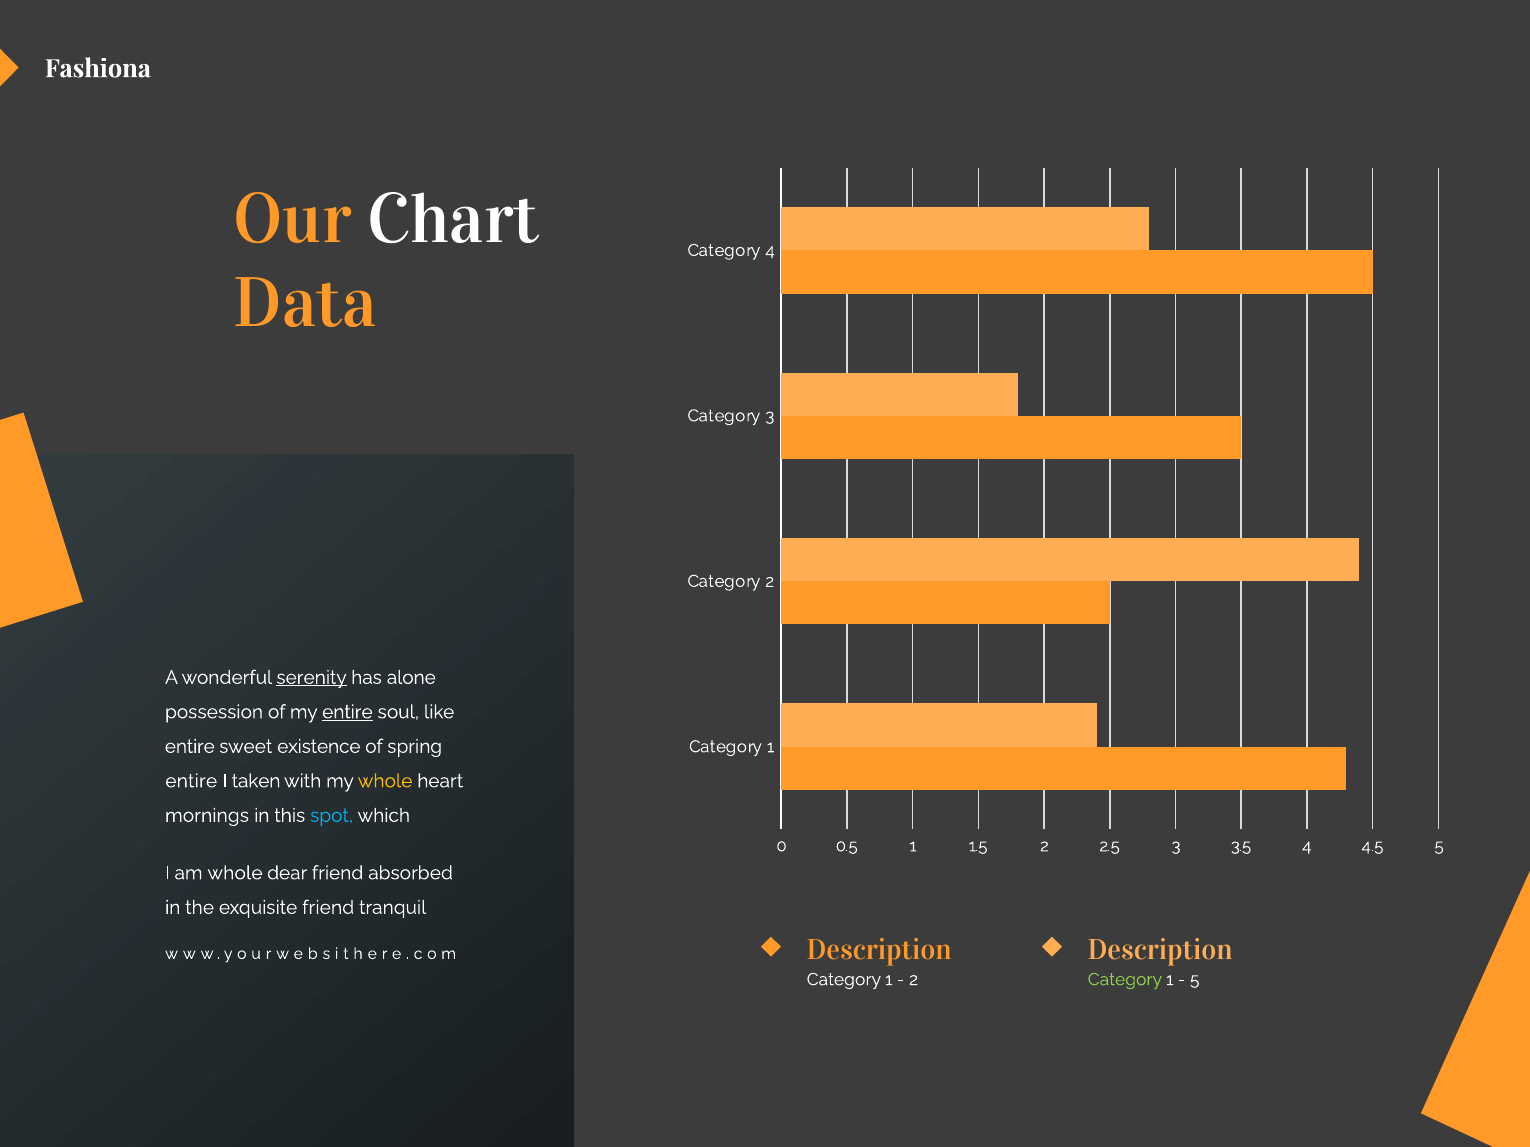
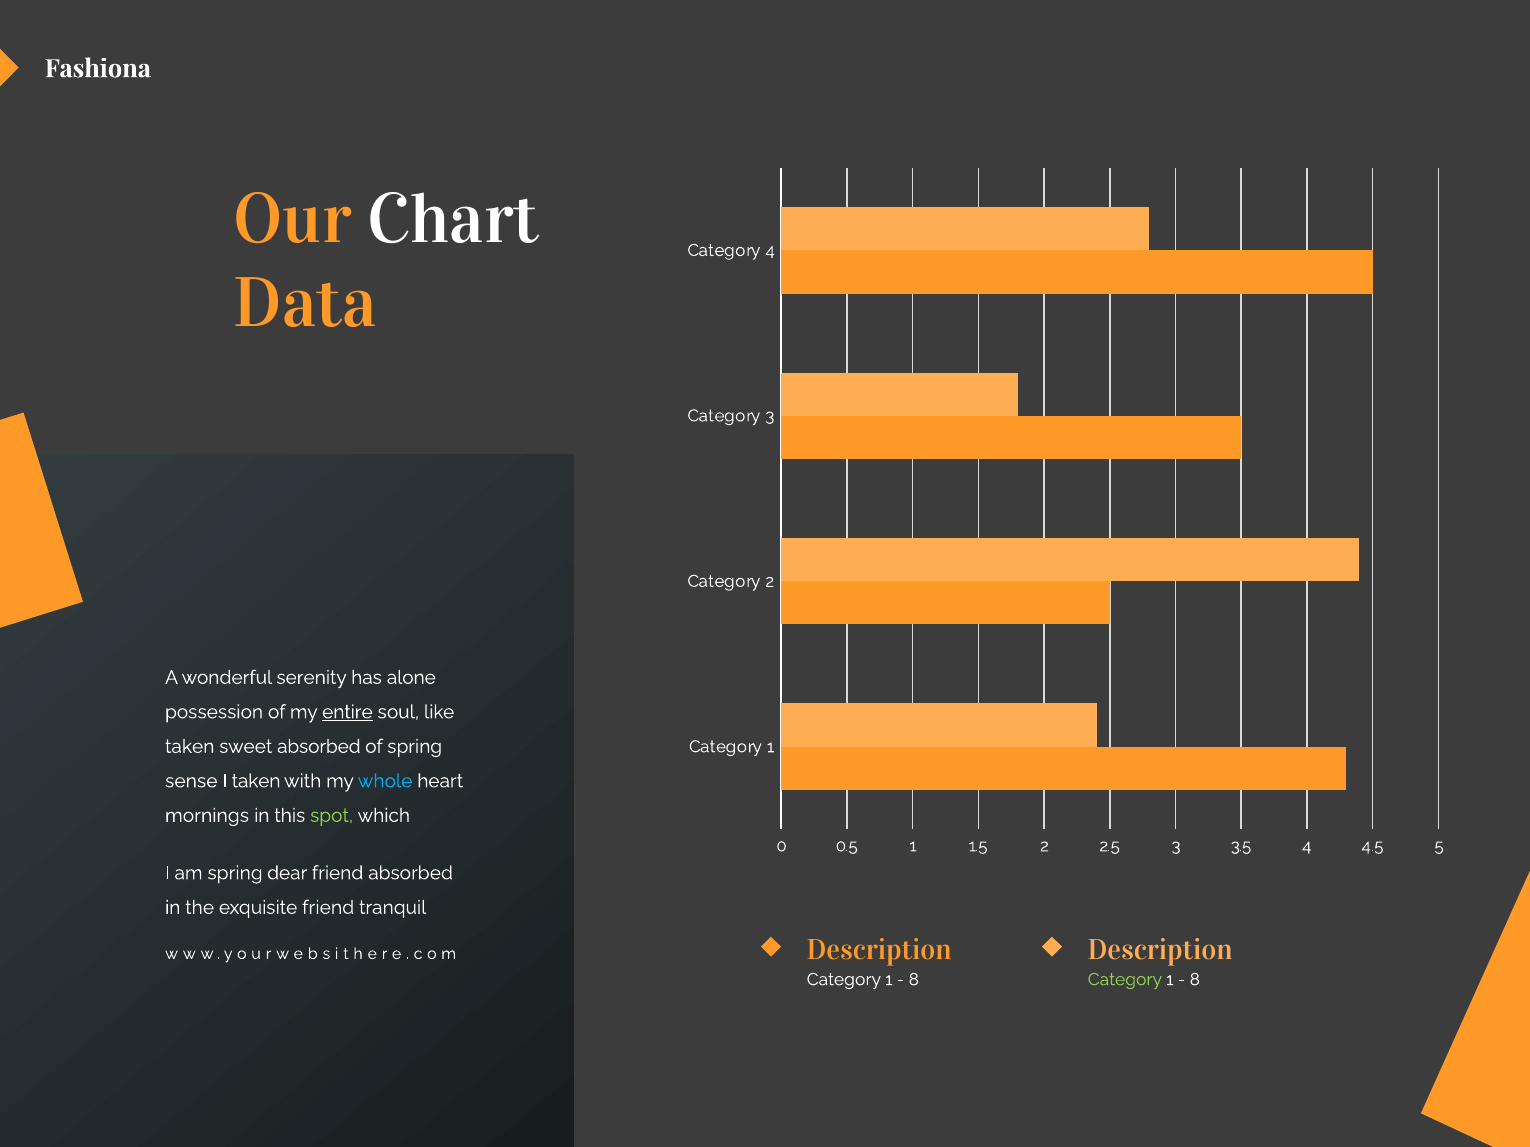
serenity underline: present -> none (312, 678)
entire: entire -> taken (190, 747)
sweet existence: existence -> absorbed (319, 747)
entire: entire -> sense (191, 781)
whole colour: yellow -> light blue (385, 781)
spot colour: light blue -> light green (332, 816)
am whole: whole -> spring (235, 873)
2: 2 -> 8 (914, 980)
5: 5 -> 8 (1195, 980)
